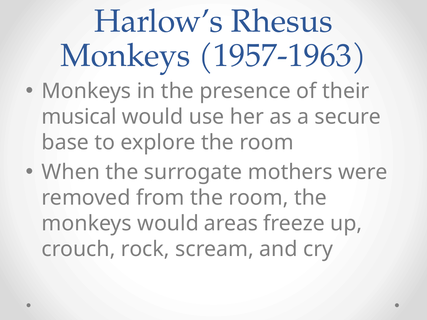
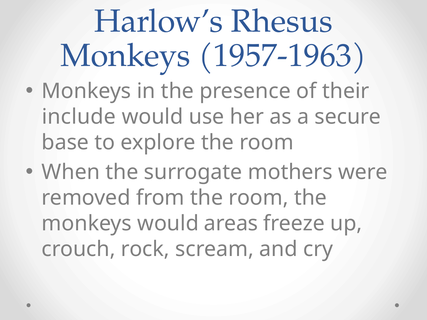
musical: musical -> include (79, 117)
